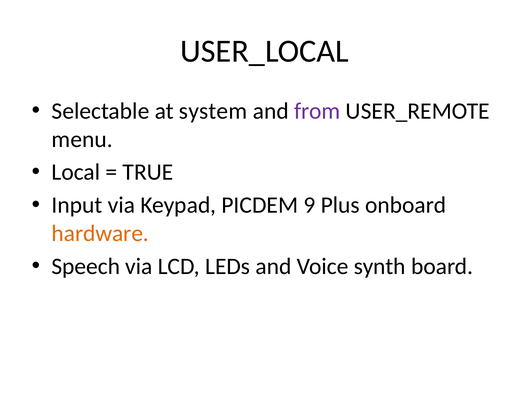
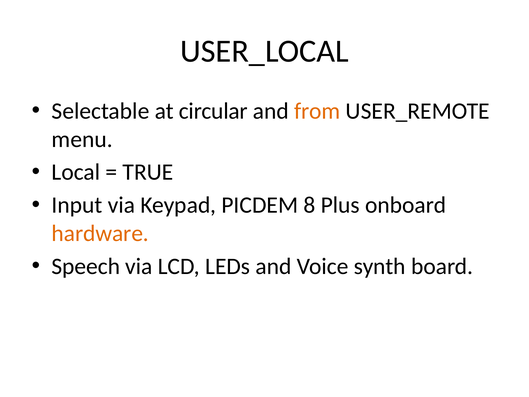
system: system -> circular (213, 111)
from colour: purple -> orange (317, 111)
9: 9 -> 8 (309, 205)
